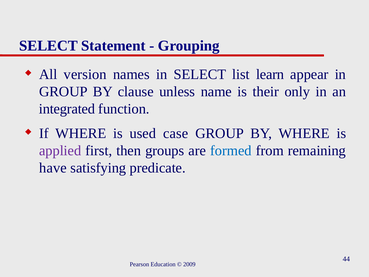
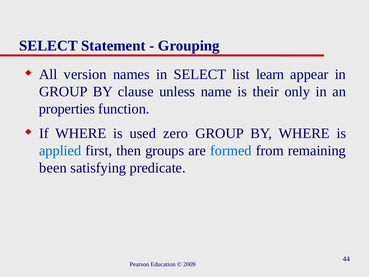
integrated: integrated -> properties (67, 109)
case: case -> zero (176, 133)
applied colour: purple -> blue (60, 150)
have: have -> been (53, 168)
